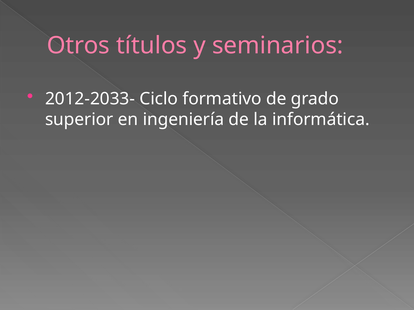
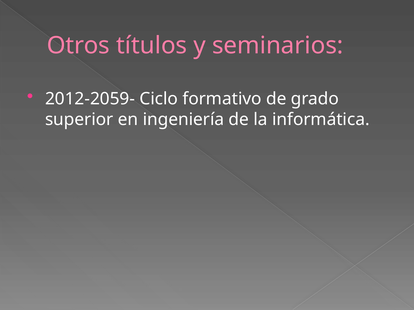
2012-2033-: 2012-2033- -> 2012-2059- (90, 99)
